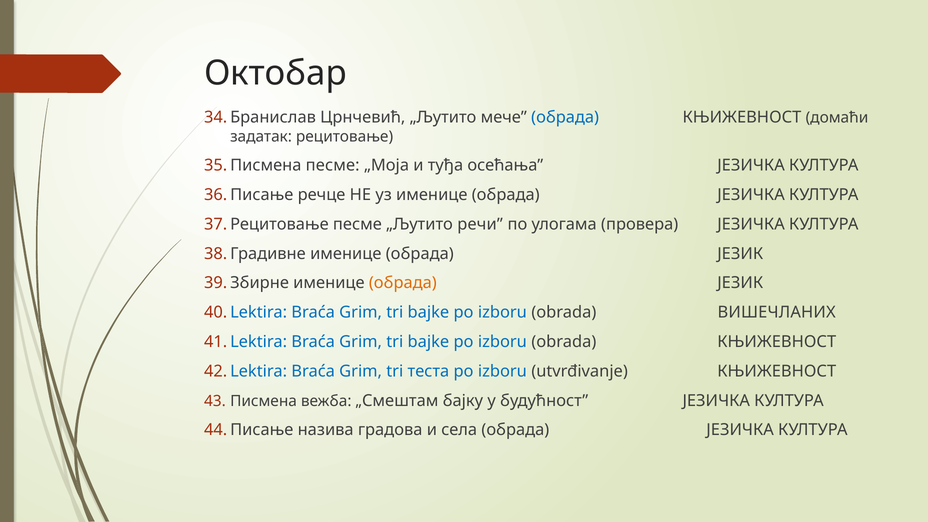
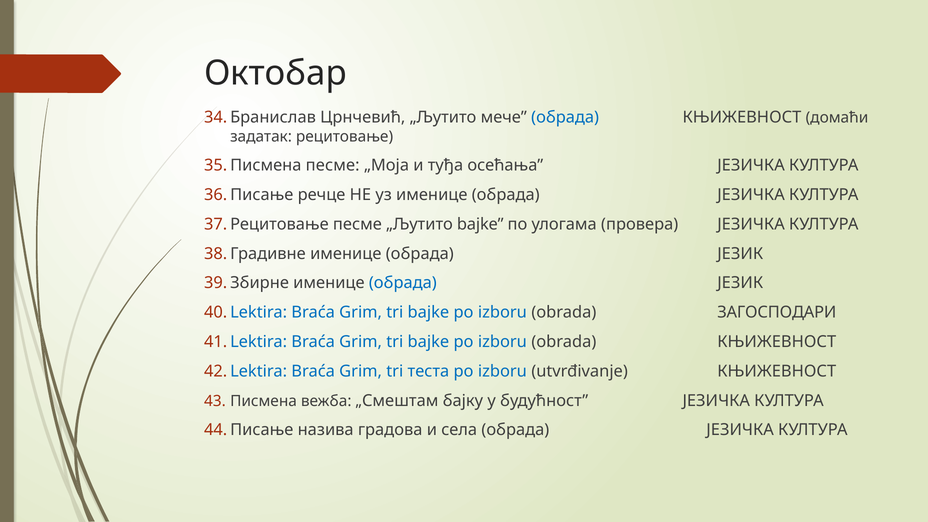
„Љутито речи: речи -> bajke (480, 224)
обрада colour: orange -> blue (403, 283)
ВИШЕЧЛАНИХ: ВИШЕЧЛАНИХ -> ЗАГОСПОДАРИ (777, 312)
